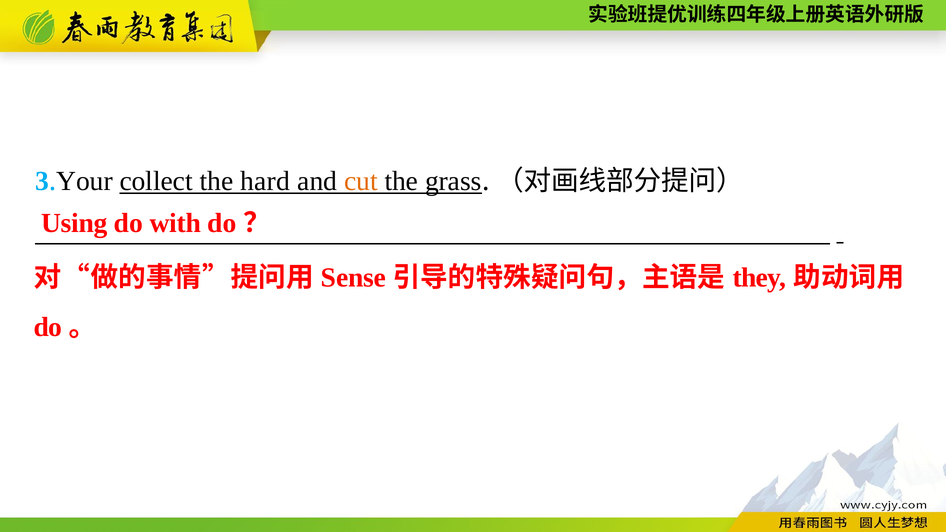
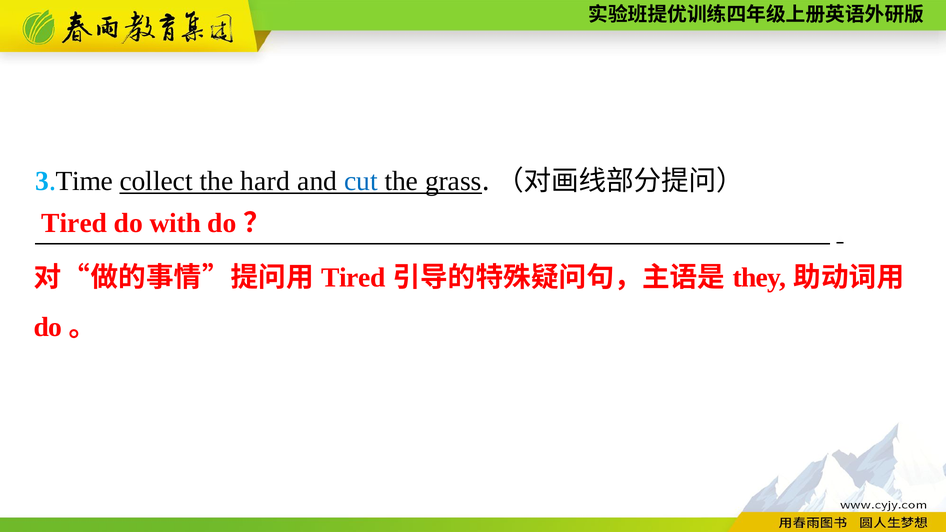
Your: Your -> Time (85, 181)
cut colour: orange -> blue (361, 181)
Using: Using -> Tired (74, 223)
Sense: Sense -> Tired (353, 278)
